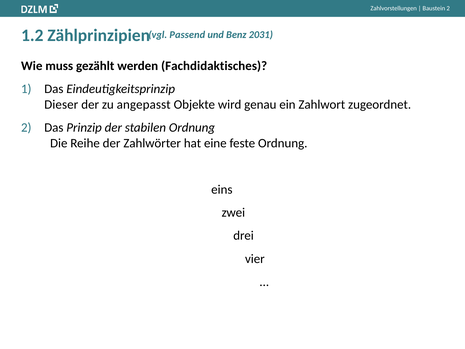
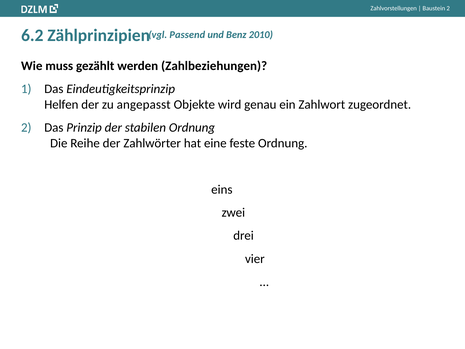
1.2: 1.2 -> 6.2 (32, 35)
2031: 2031 -> 2010 (261, 35)
Fachdidaktisches: Fachdidaktisches -> Zahlbeziehungen (214, 66)
Dieser: Dieser -> Helfen (61, 104)
